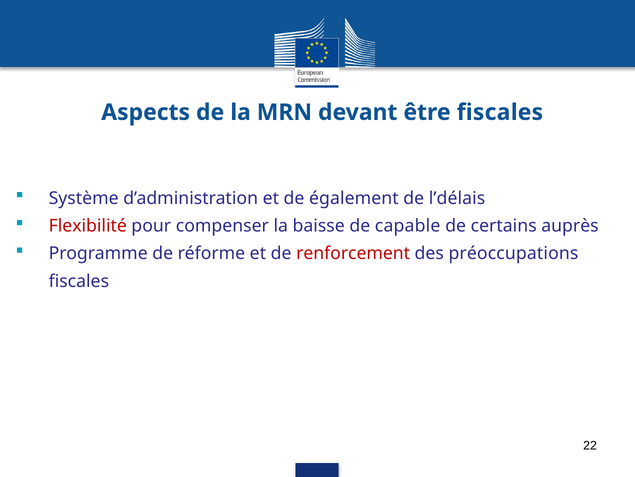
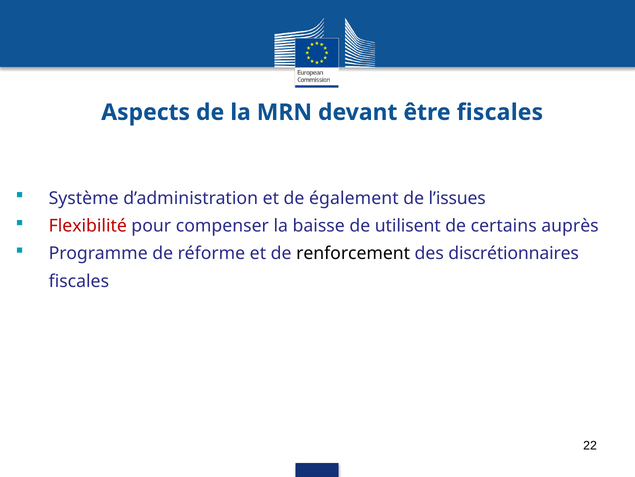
l’délais: l’délais -> l’issues (457, 198)
capable: capable -> utilisent (408, 226)
renforcement colour: red -> black (353, 253)
préoccupations: préoccupations -> discrétionnaires (514, 253)
